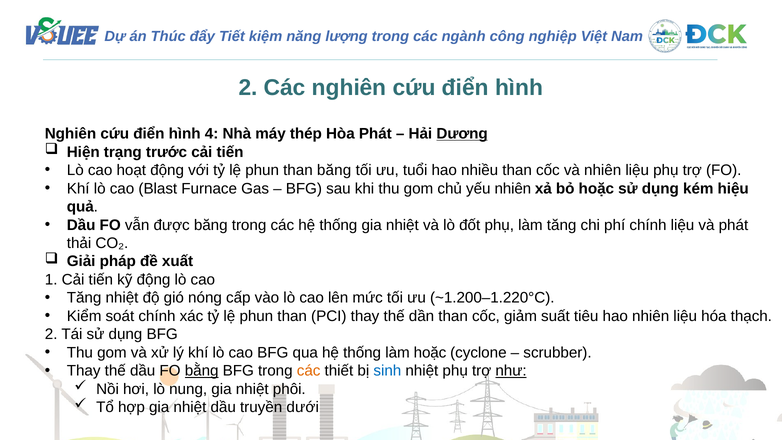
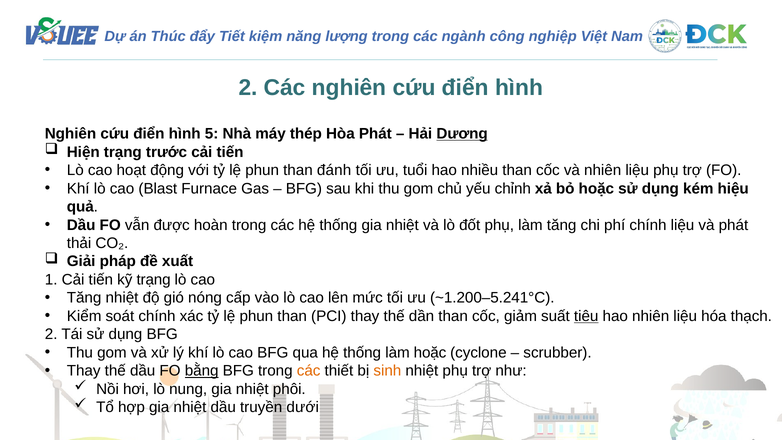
4: 4 -> 5 (212, 134)
than băng: băng -> đánh (334, 170)
yếu nhiên: nhiên -> chỉnh (513, 188)
được băng: băng -> hoàn (211, 225)
kỹ động: động -> trạng (154, 280)
~1.200–1.220°C: ~1.200–1.220°C -> ~1.200–5.241°C (492, 298)
tiêu underline: none -> present (586, 316)
sinh colour: blue -> orange (387, 371)
như underline: present -> none (511, 371)
